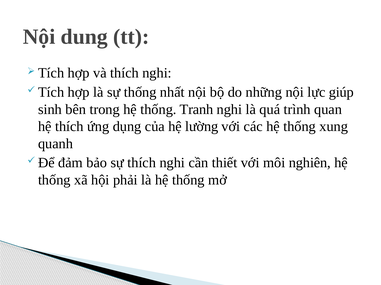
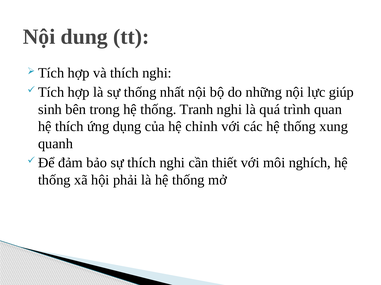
lường: lường -> chỉnh (202, 127)
nghiên: nghiên -> nghích (310, 163)
